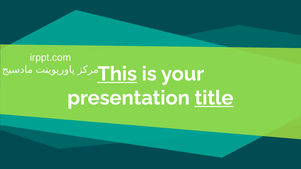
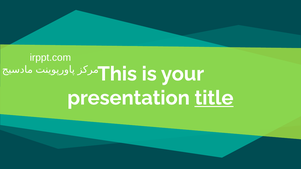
This underline: present -> none (117, 74)
